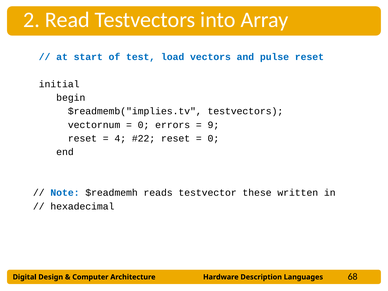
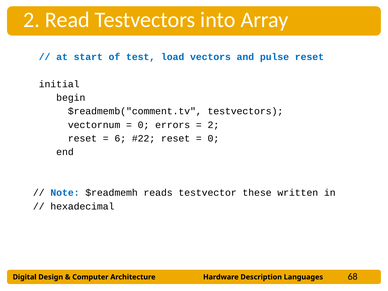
$readmemb("implies.tv: $readmemb("implies.tv -> $readmemb("comment.tv (135, 111)
9: 9 -> 2 (213, 125)
4: 4 -> 6 (120, 138)
